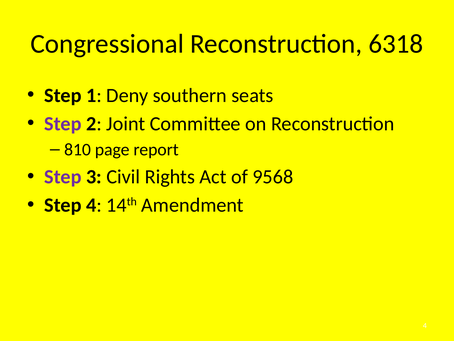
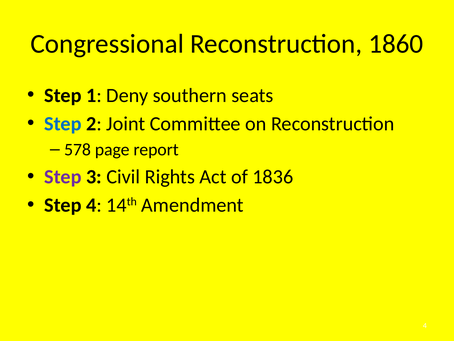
6318: 6318 -> 1860 (396, 44)
Step colour: purple -> blue (63, 123)
810: 810 -> 578 (78, 150)
9568: 9568 -> 1836 (273, 176)
